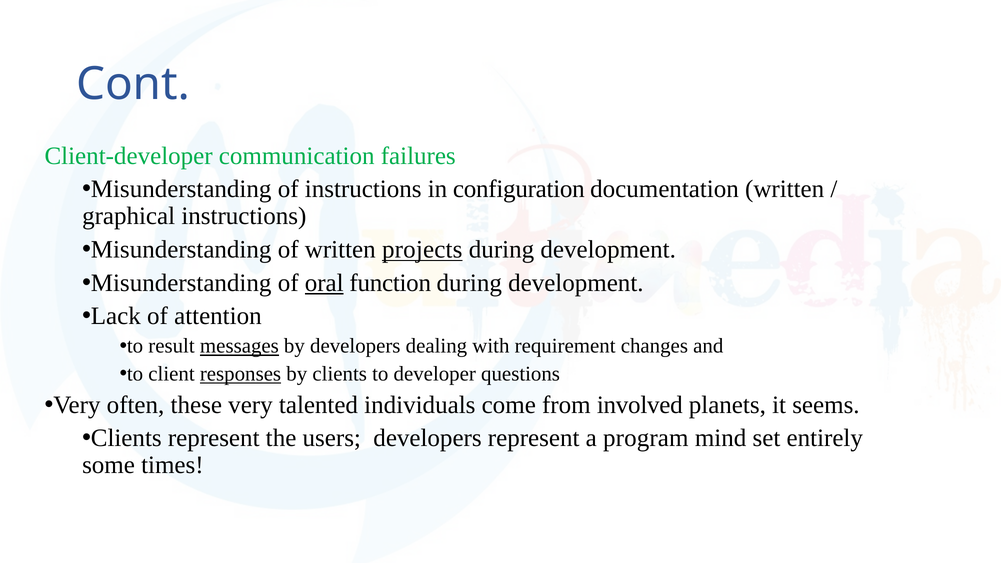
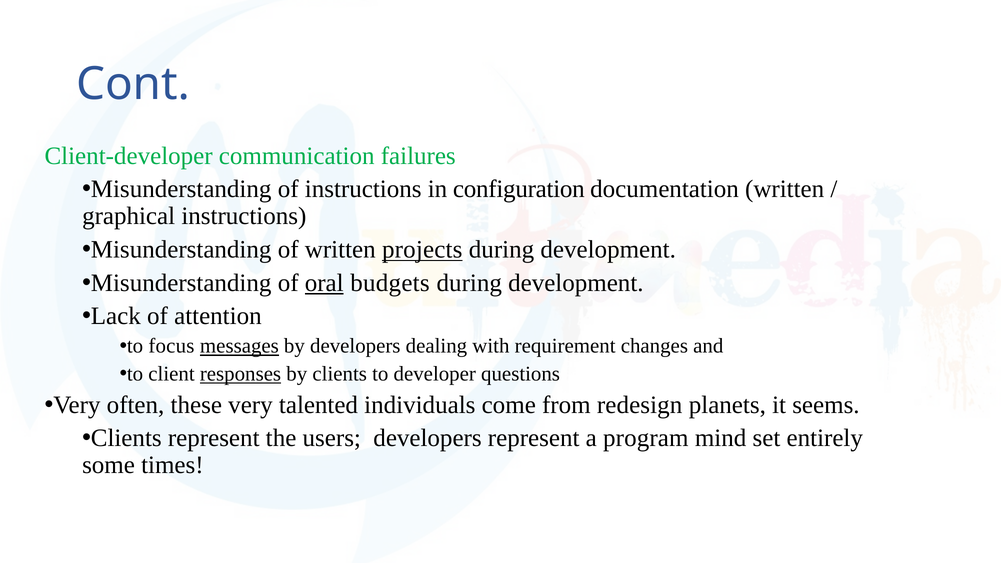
function: function -> budgets (390, 283)
result: result -> focus (171, 346)
involved: involved -> redesign (640, 405)
